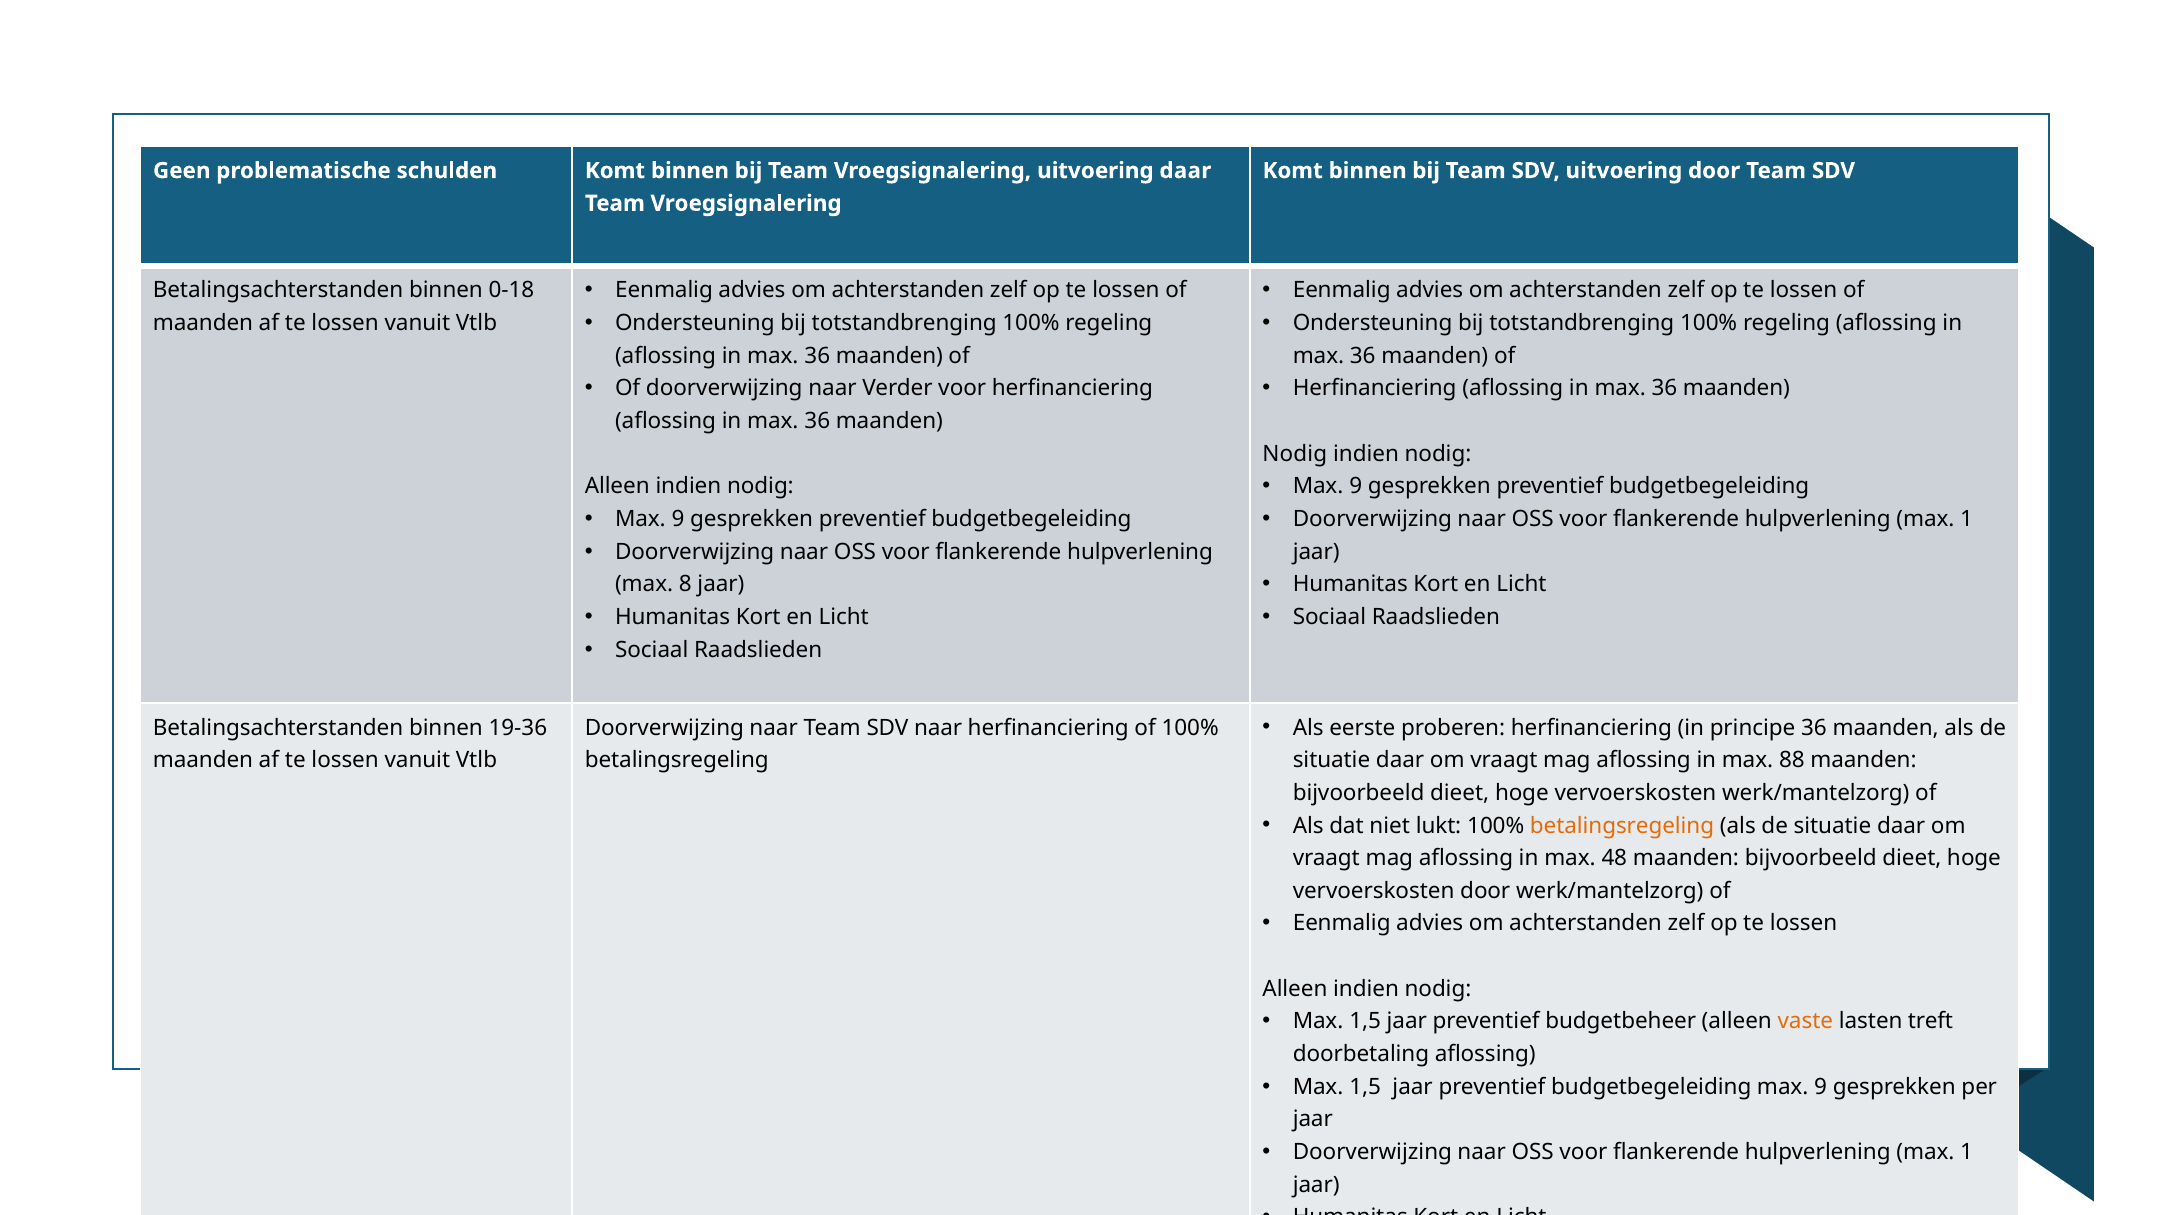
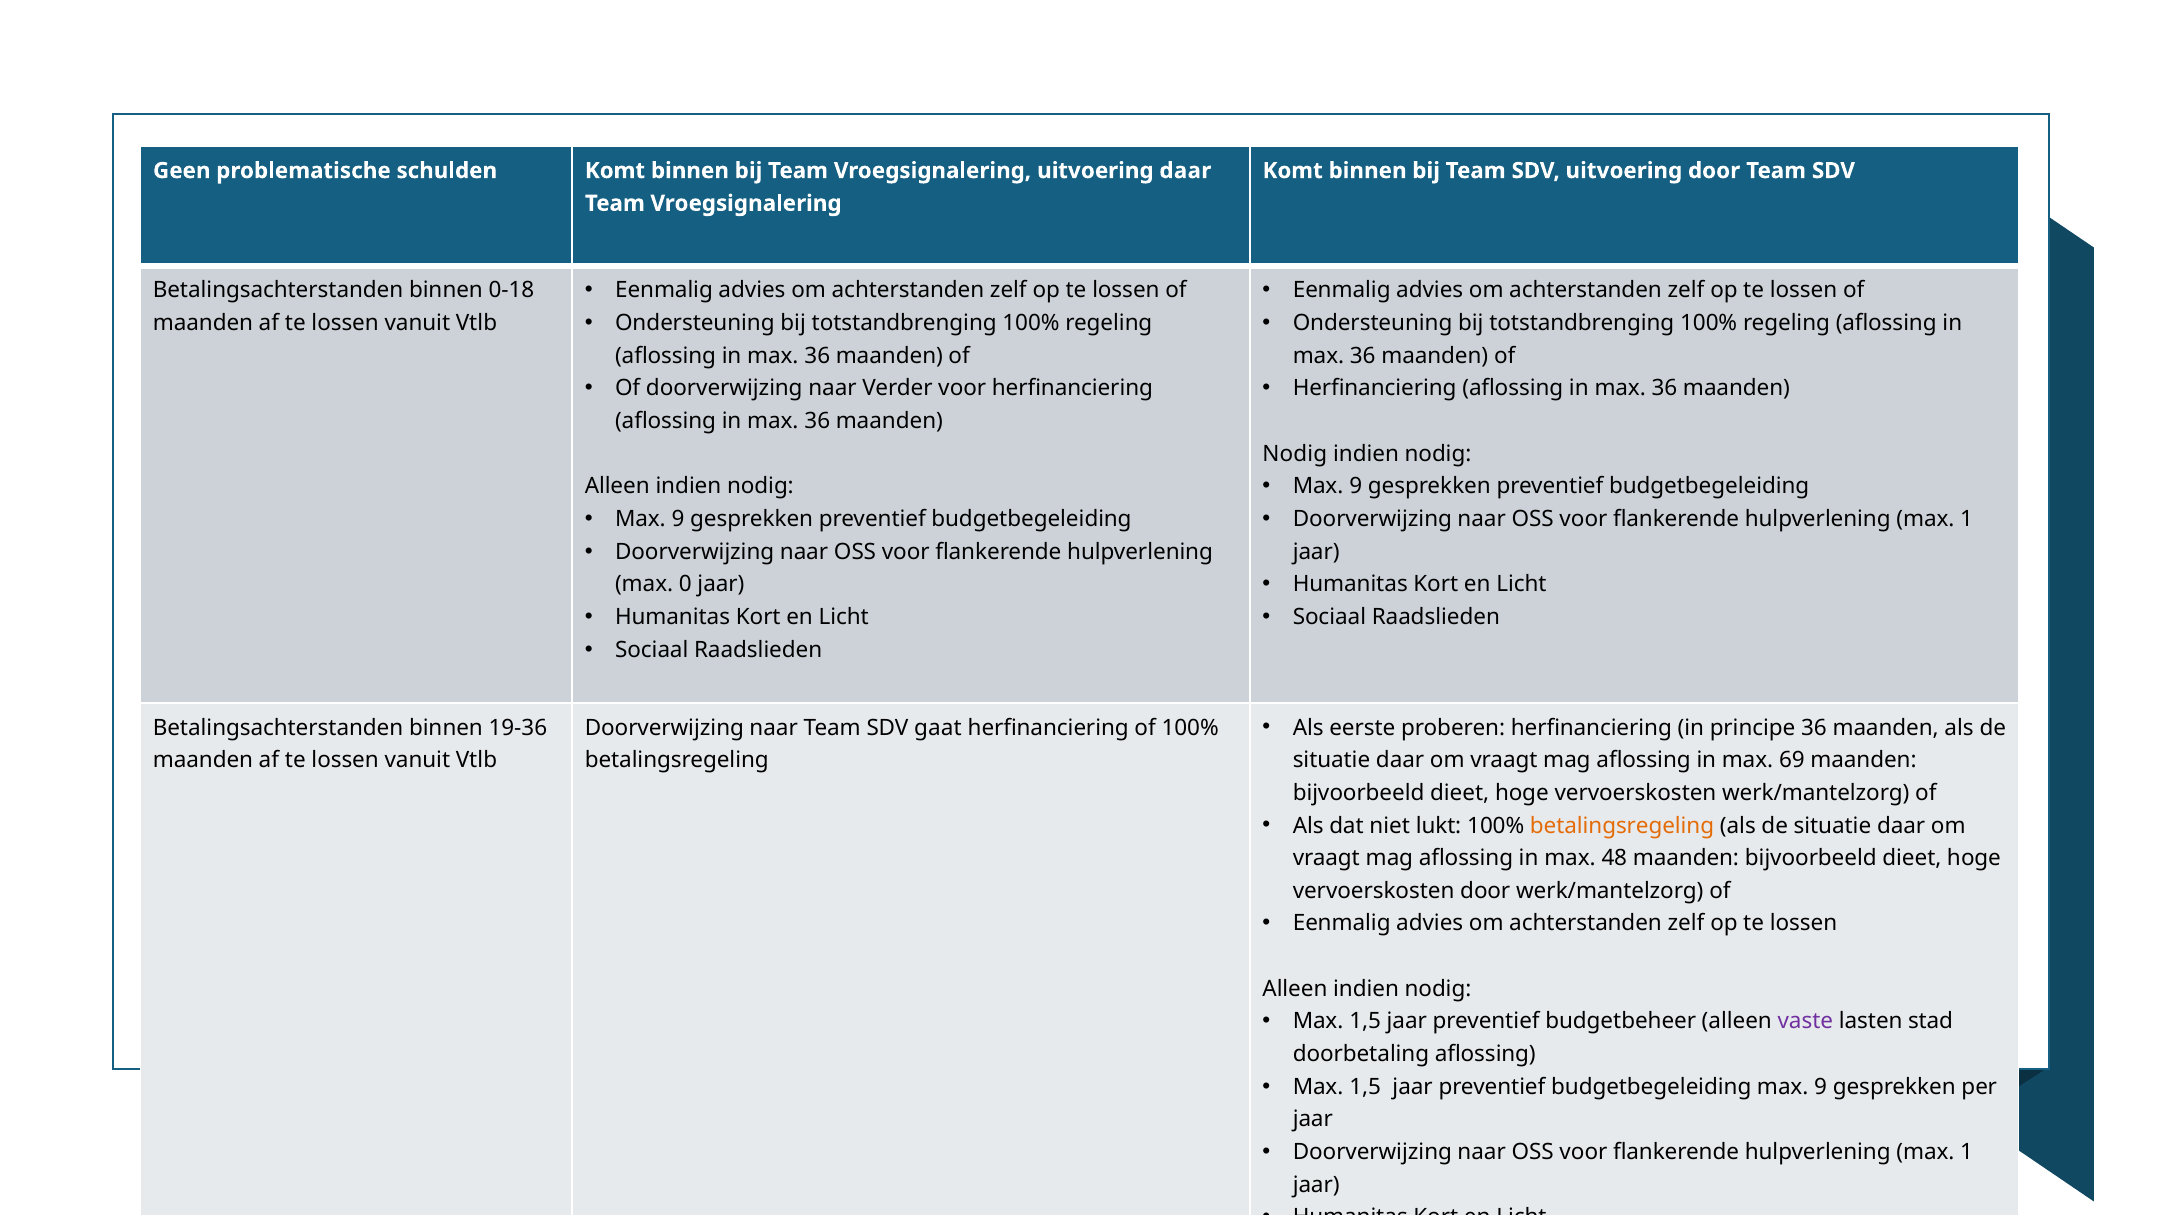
8: 8 -> 0 (685, 584)
SDV naar: naar -> gaat (938, 727)
88: 88 -> 69 (1792, 760)
vaste colour: orange -> purple (1805, 1021)
treft: treft -> stad (1931, 1021)
